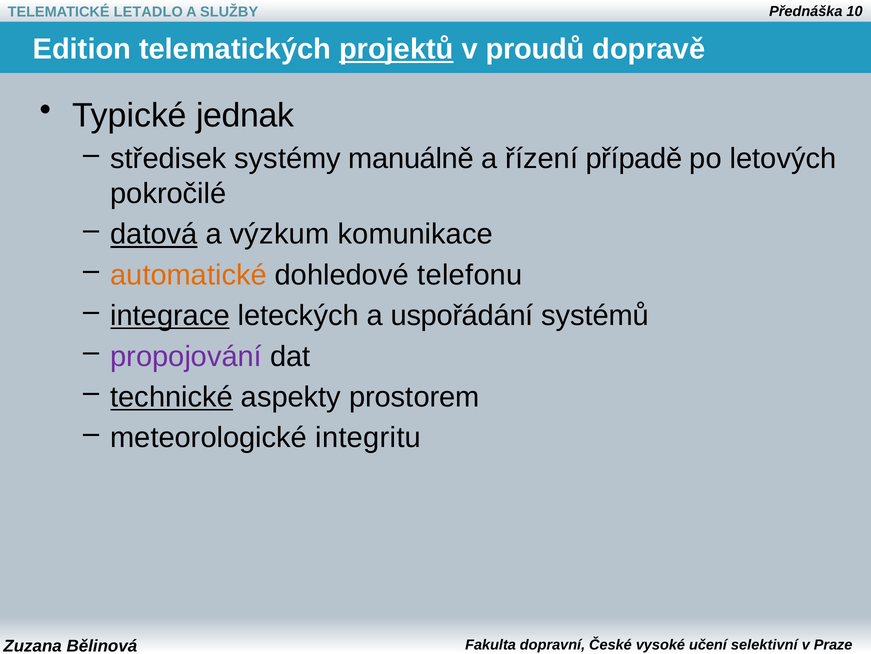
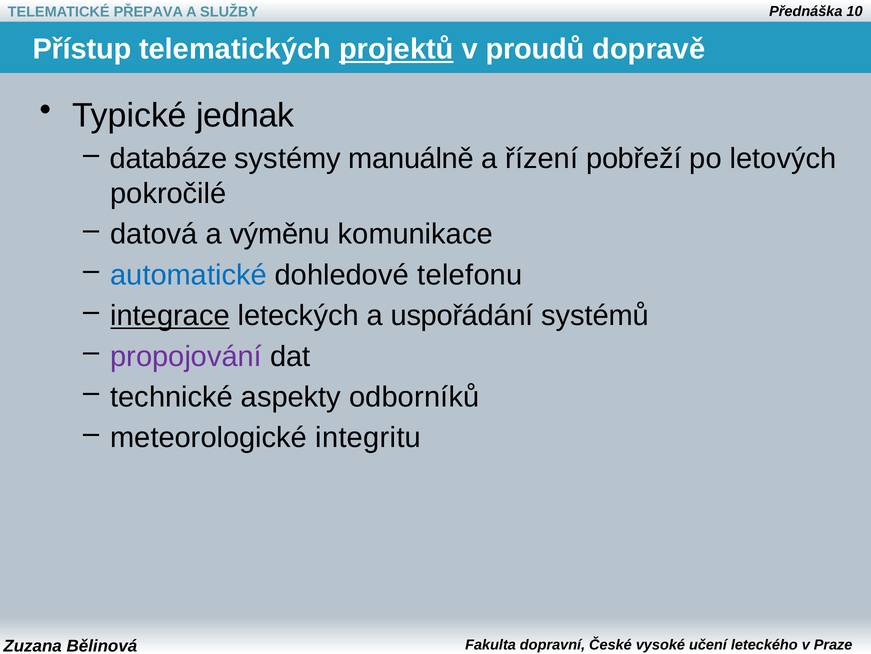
LETADLO: LETADLO -> PŘEPAVA (148, 12)
Edition: Edition -> Přístup (82, 49)
středisek: středisek -> databáze (169, 159)
případě: případě -> pobřeží (634, 159)
datová underline: present -> none (154, 234)
výzkum: výzkum -> výměnu (280, 234)
automatické colour: orange -> blue (189, 275)
technické underline: present -> none (172, 397)
prostorem: prostorem -> odborníků (414, 397)
selektivní: selektivní -> leteckého (764, 644)
